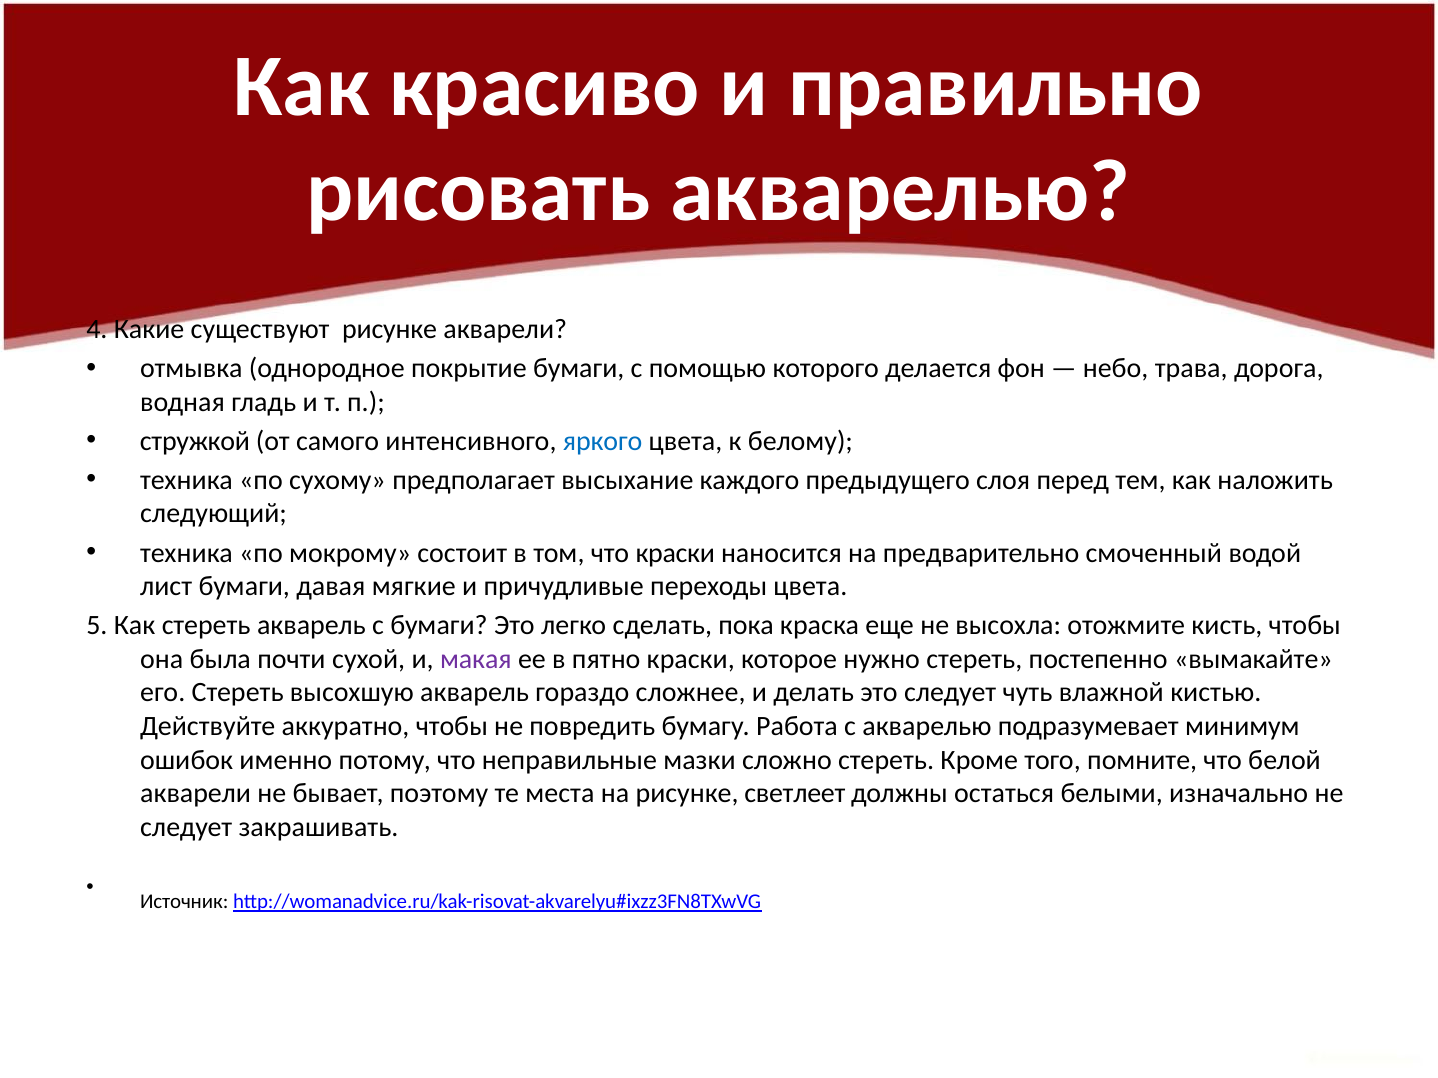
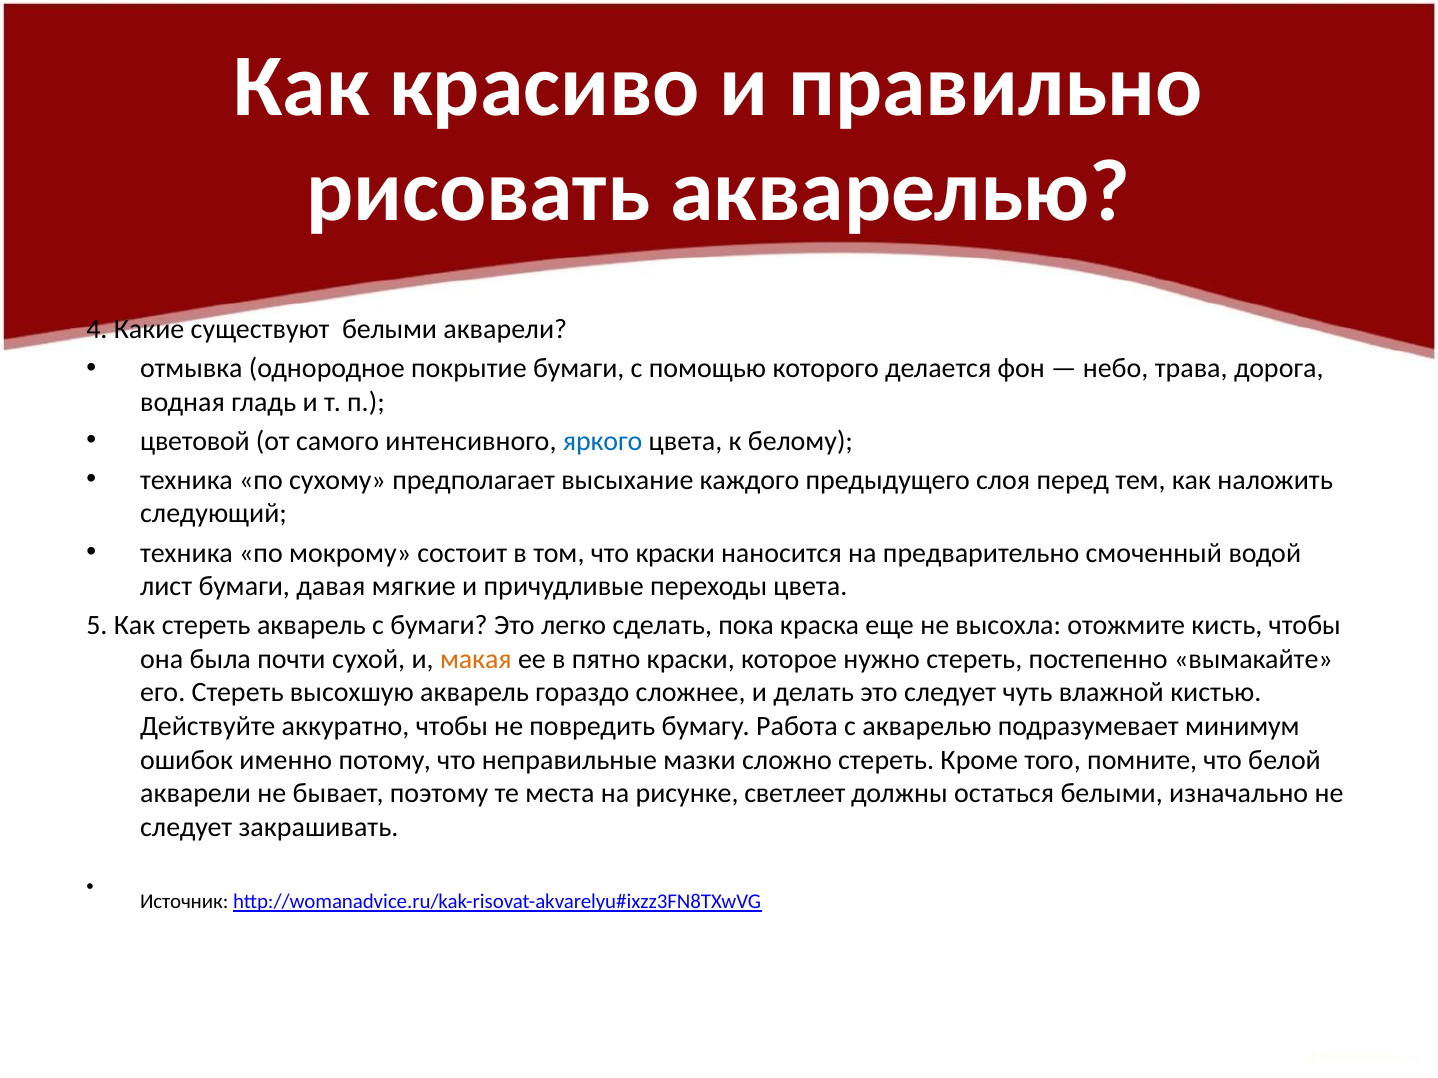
существуют рисунке: рисунке -> белыми (390, 329)
стружкой: стружкой -> цветовой (195, 441)
макая colour: purple -> orange (476, 659)
